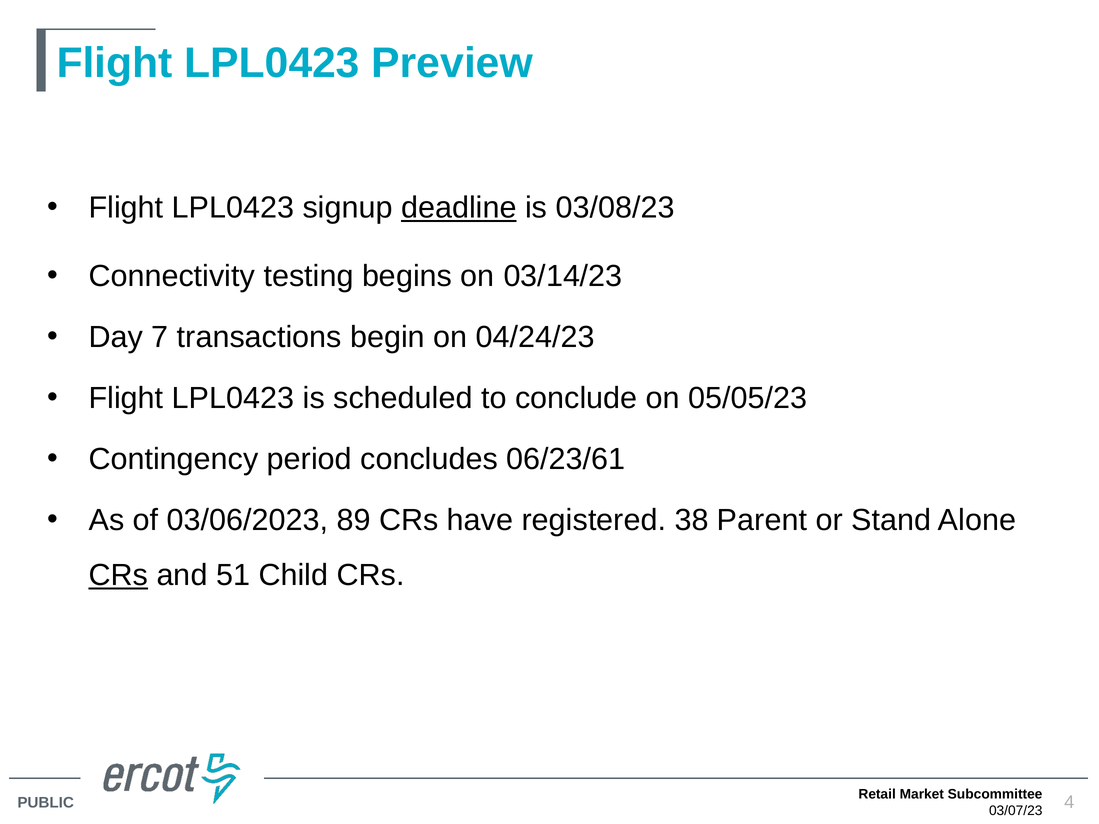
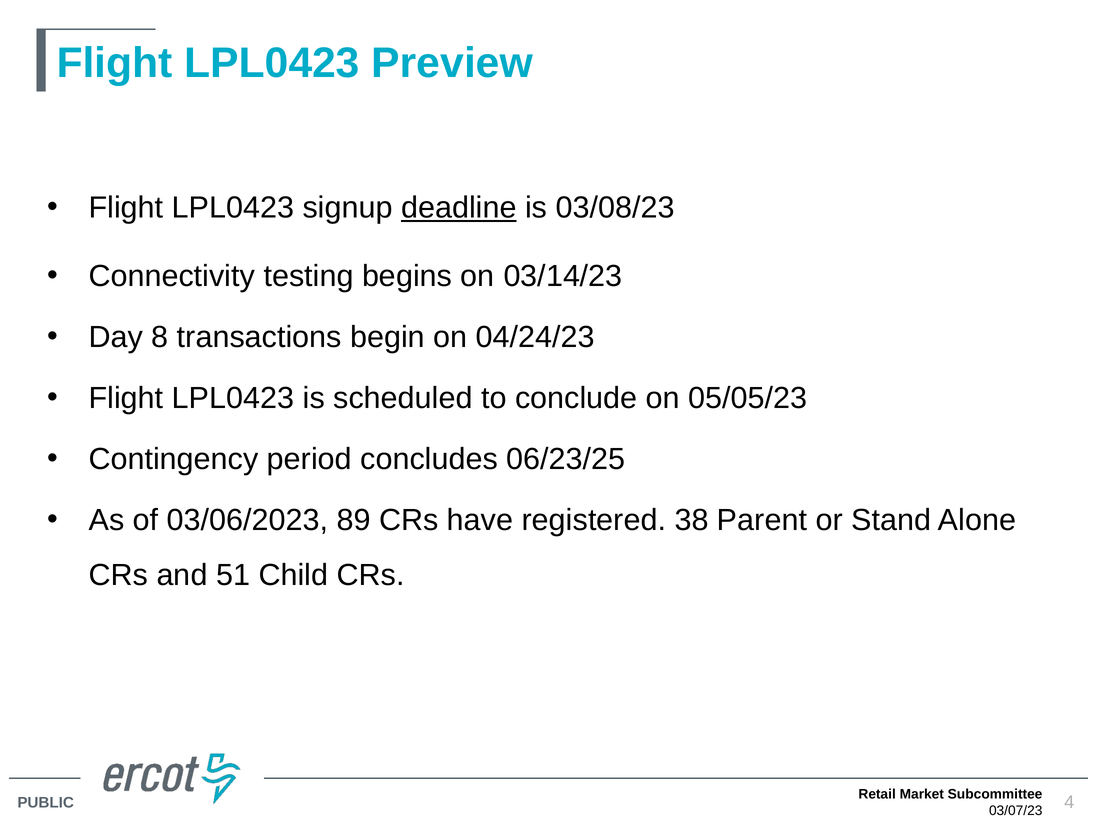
7: 7 -> 8 (160, 337)
06/23/61: 06/23/61 -> 06/23/25 (566, 459)
CRs underline: present -> none (118, 575)
